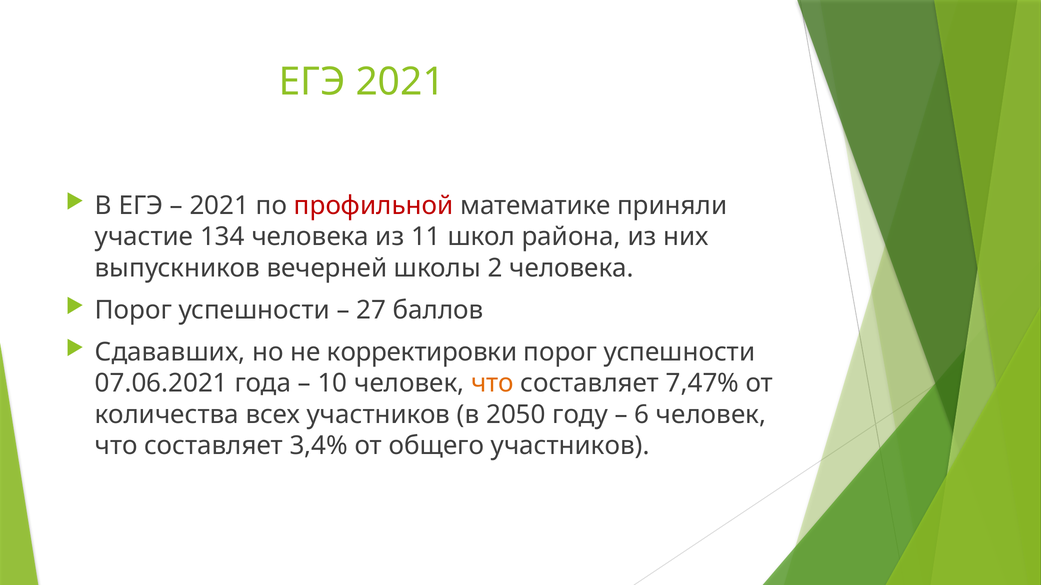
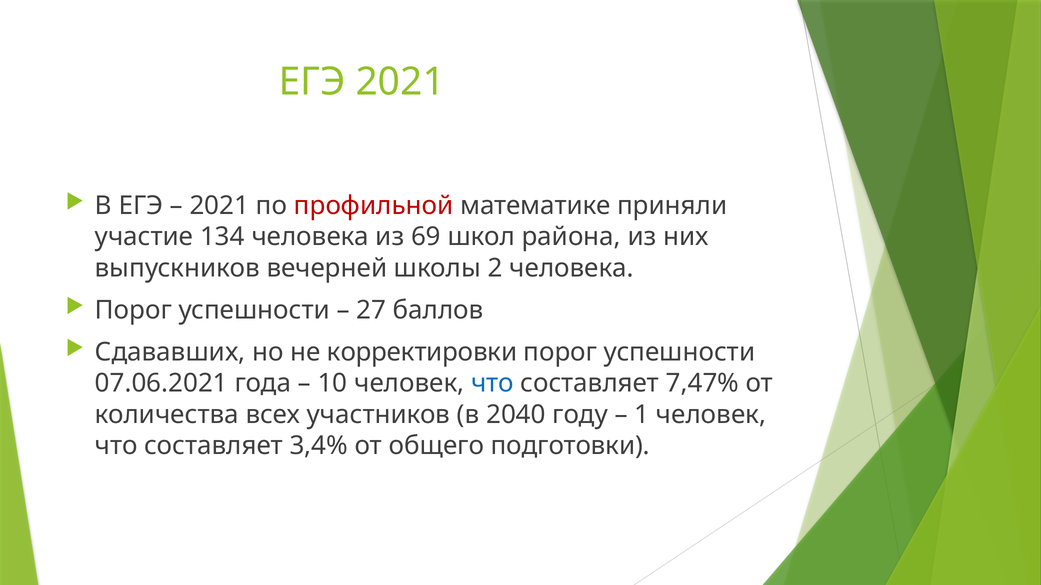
11: 11 -> 69 (426, 237)
что colour: orange -> blue (492, 384)
2050: 2050 -> 2040 (516, 415)
6: 6 -> 1 (642, 415)
общего участников: участников -> подготовки (570, 446)
